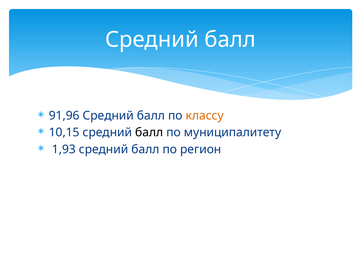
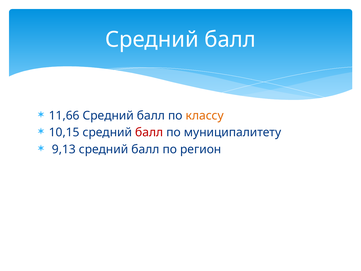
91,96: 91,96 -> 11,66 (64, 115)
балл colour: black -> red (149, 132)
1,93: 1,93 -> 9,13 (64, 149)
